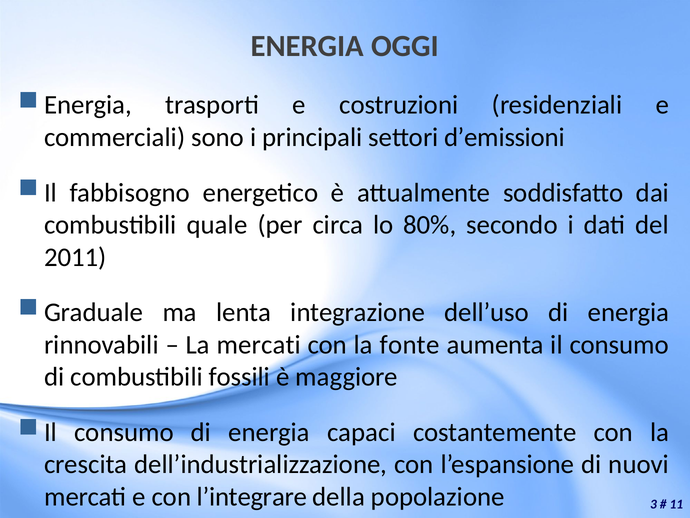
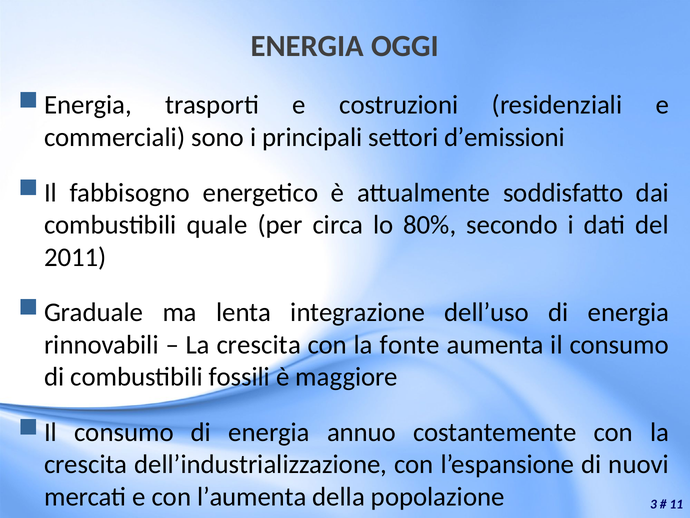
mercati: mercati -> crescita (259, 344)
capaci: capaci -> annuo (361, 432)
l’integrare: l’integrare -> l’aumenta (252, 496)
